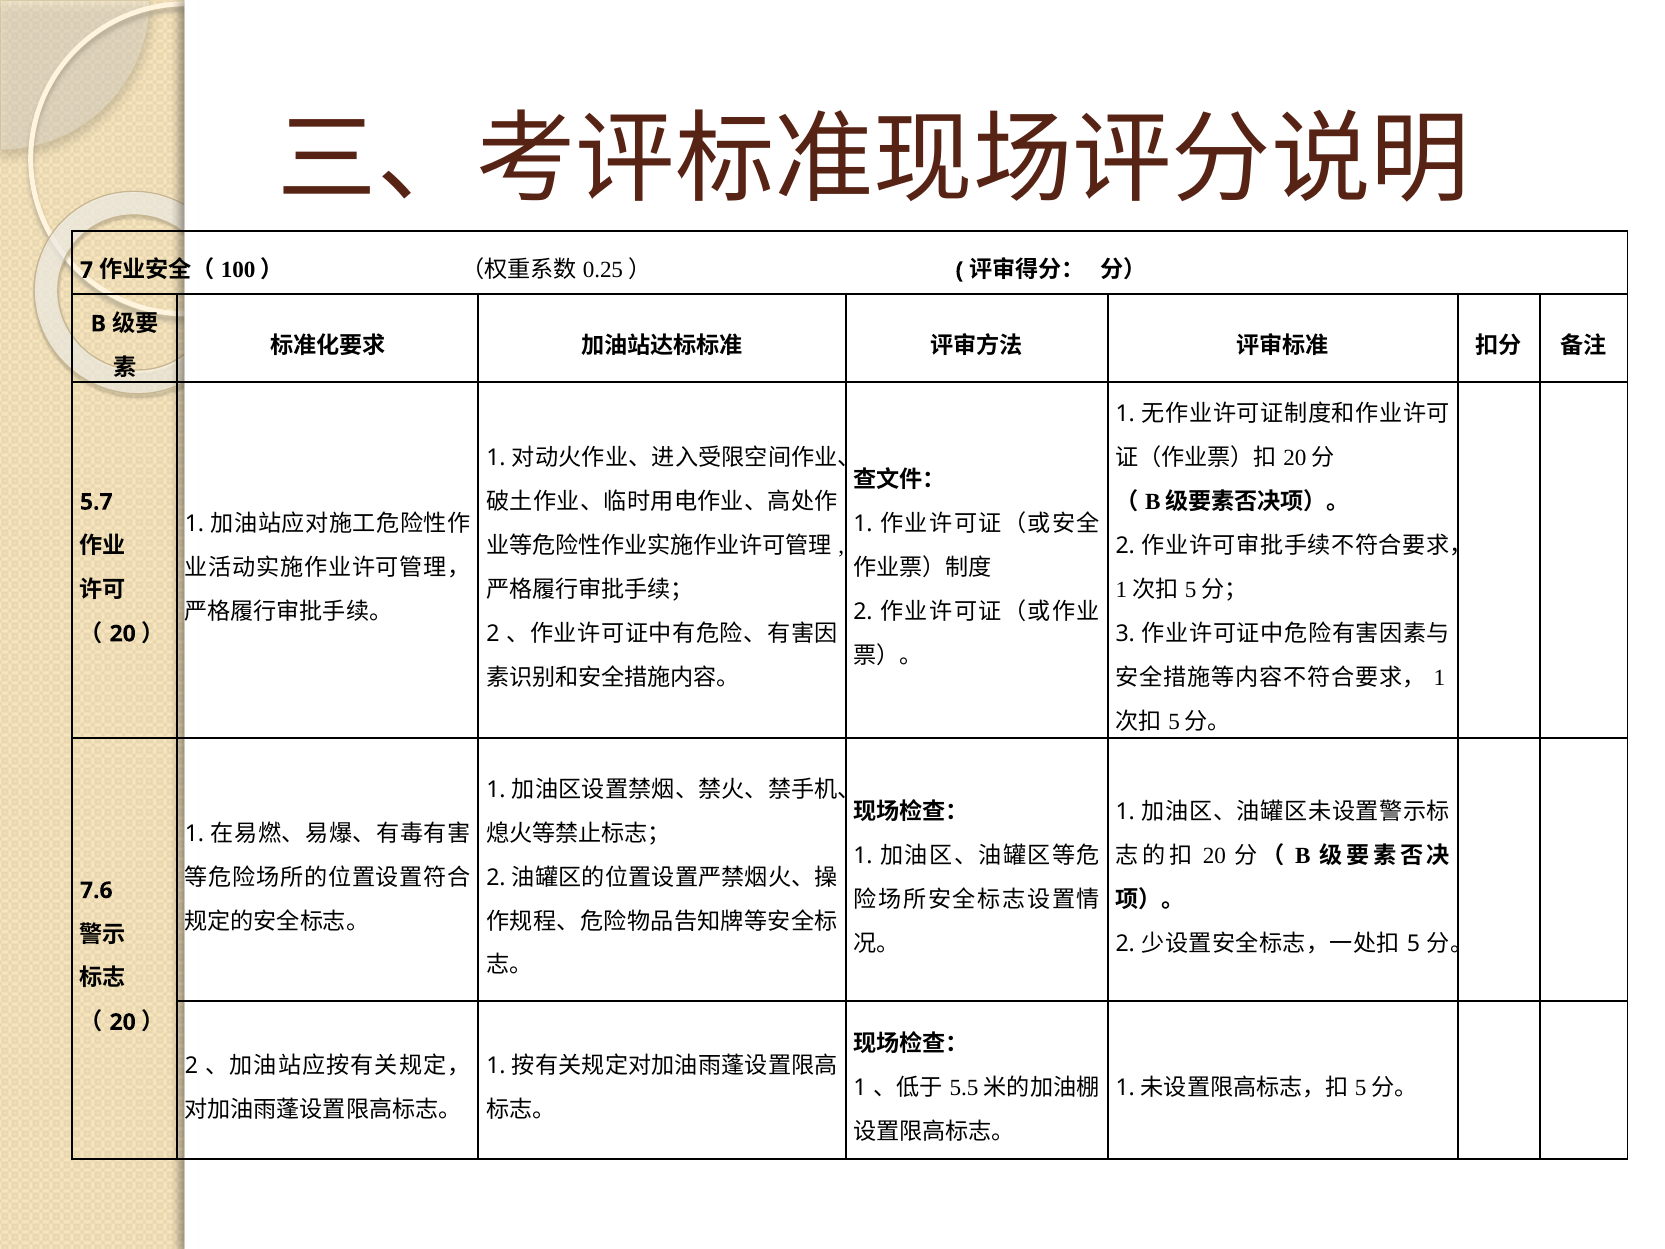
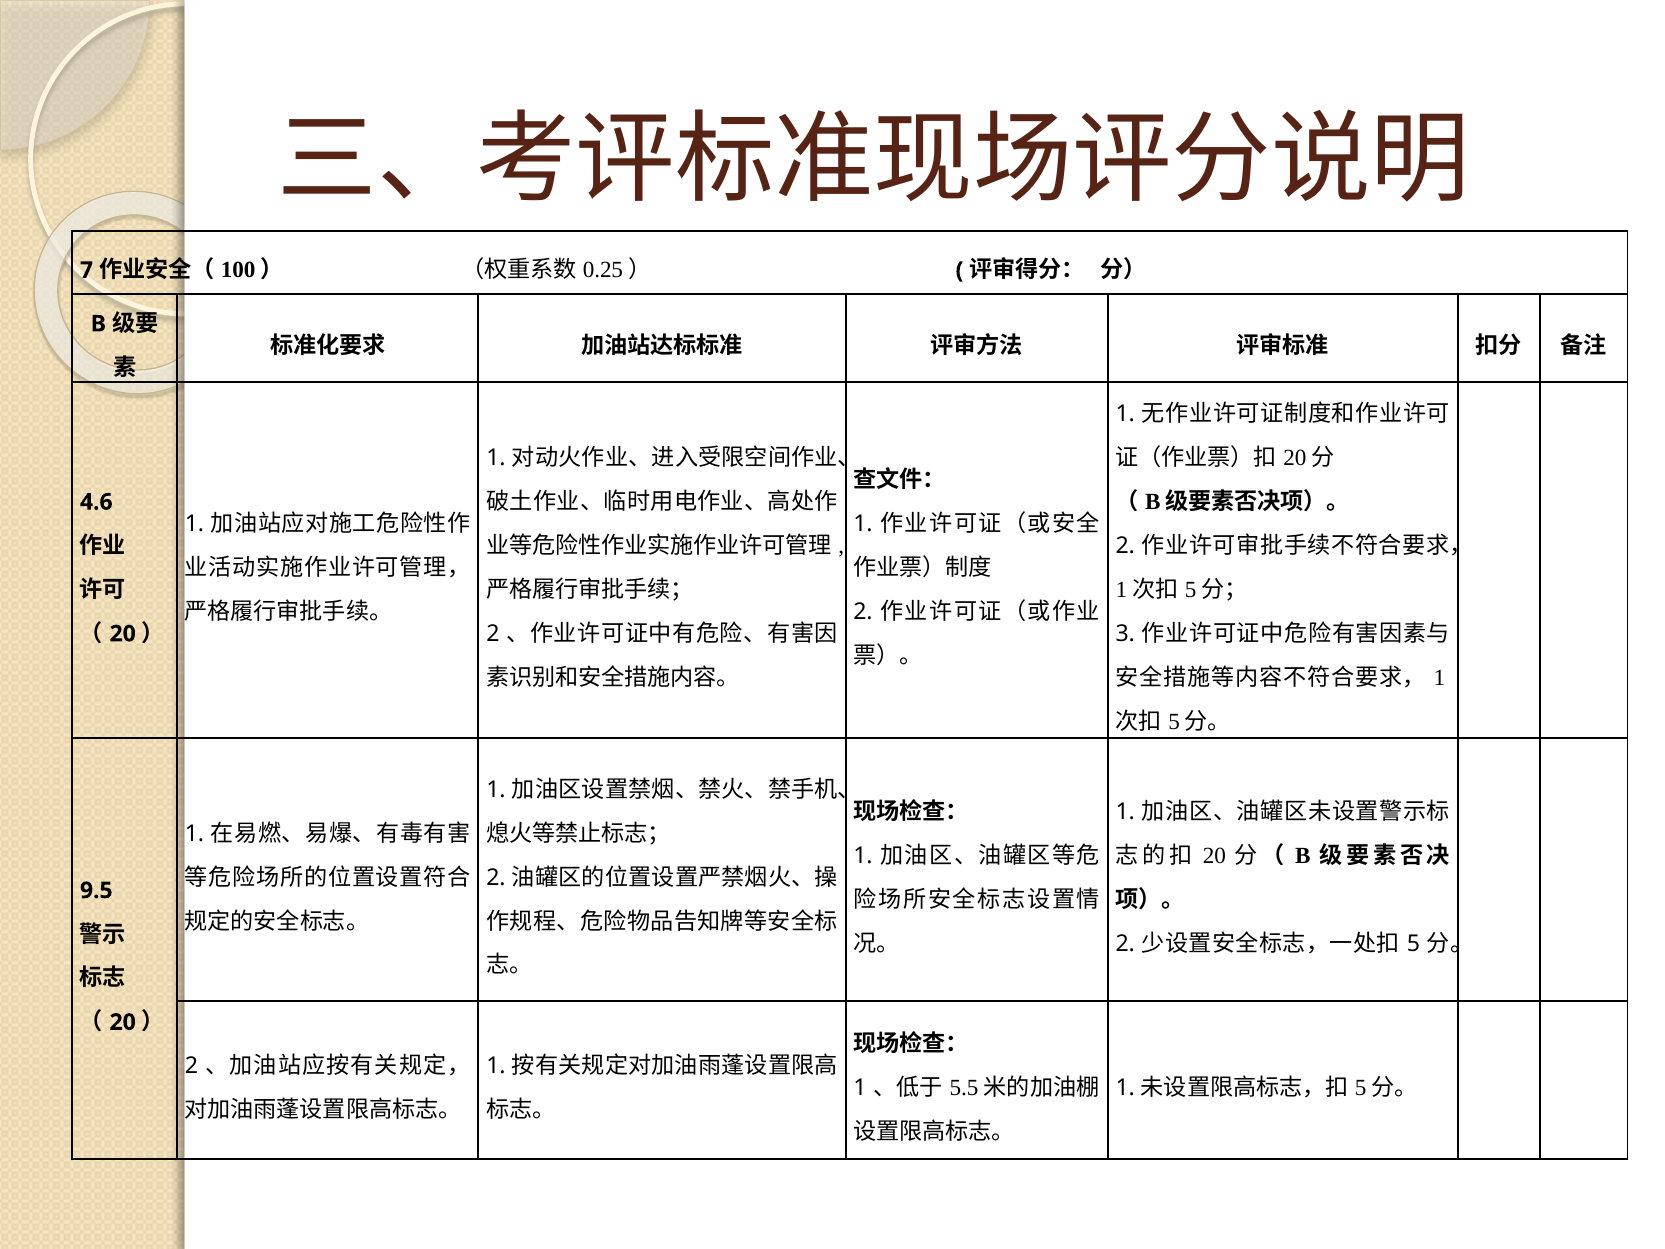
5.7: 5.7 -> 4.6 (96, 502)
7.6: 7.6 -> 9.5 (96, 890)
